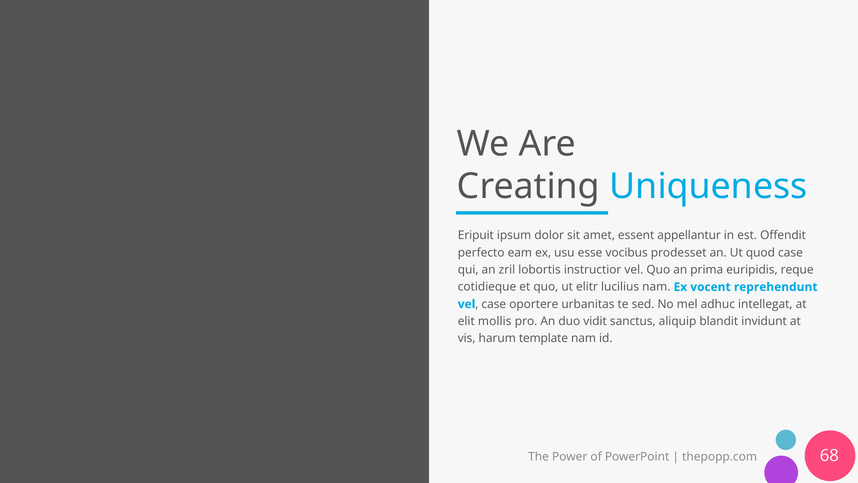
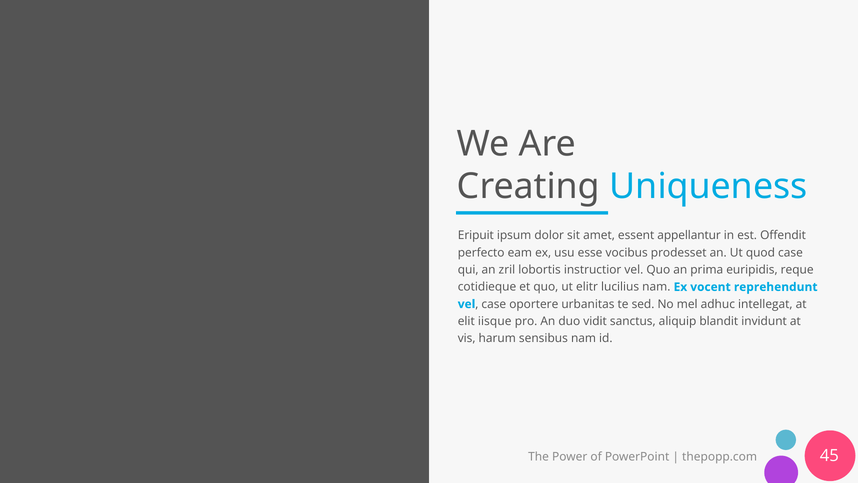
mollis: mollis -> iisque (495, 321)
template: template -> sensibus (543, 338)
68: 68 -> 45 (829, 455)
